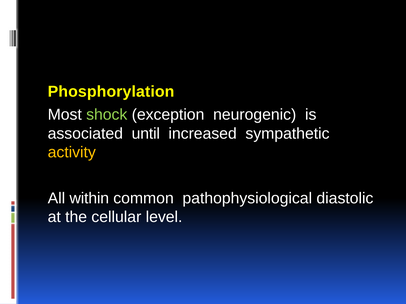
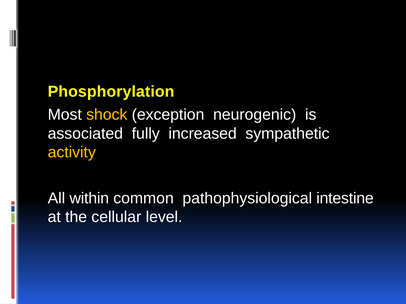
shock colour: light green -> yellow (107, 115)
until: until -> fully (146, 134)
diastolic: diastolic -> intestine (345, 198)
